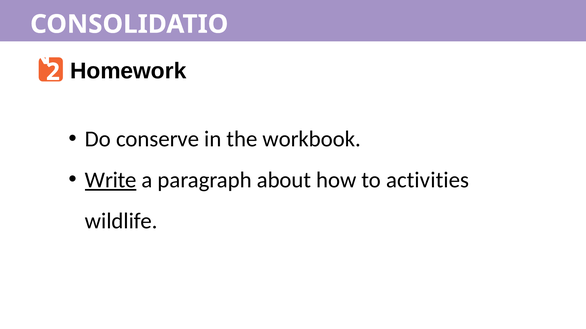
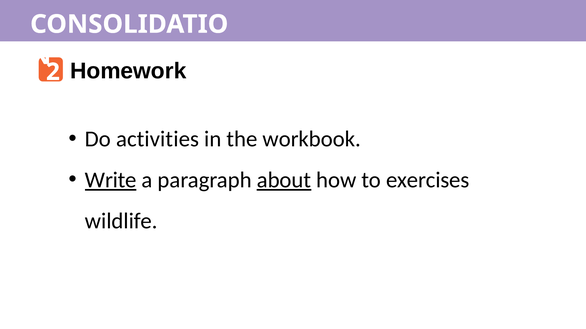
conserve: conserve -> activities (158, 139)
about underline: none -> present (284, 180)
activities: activities -> exercises (428, 180)
